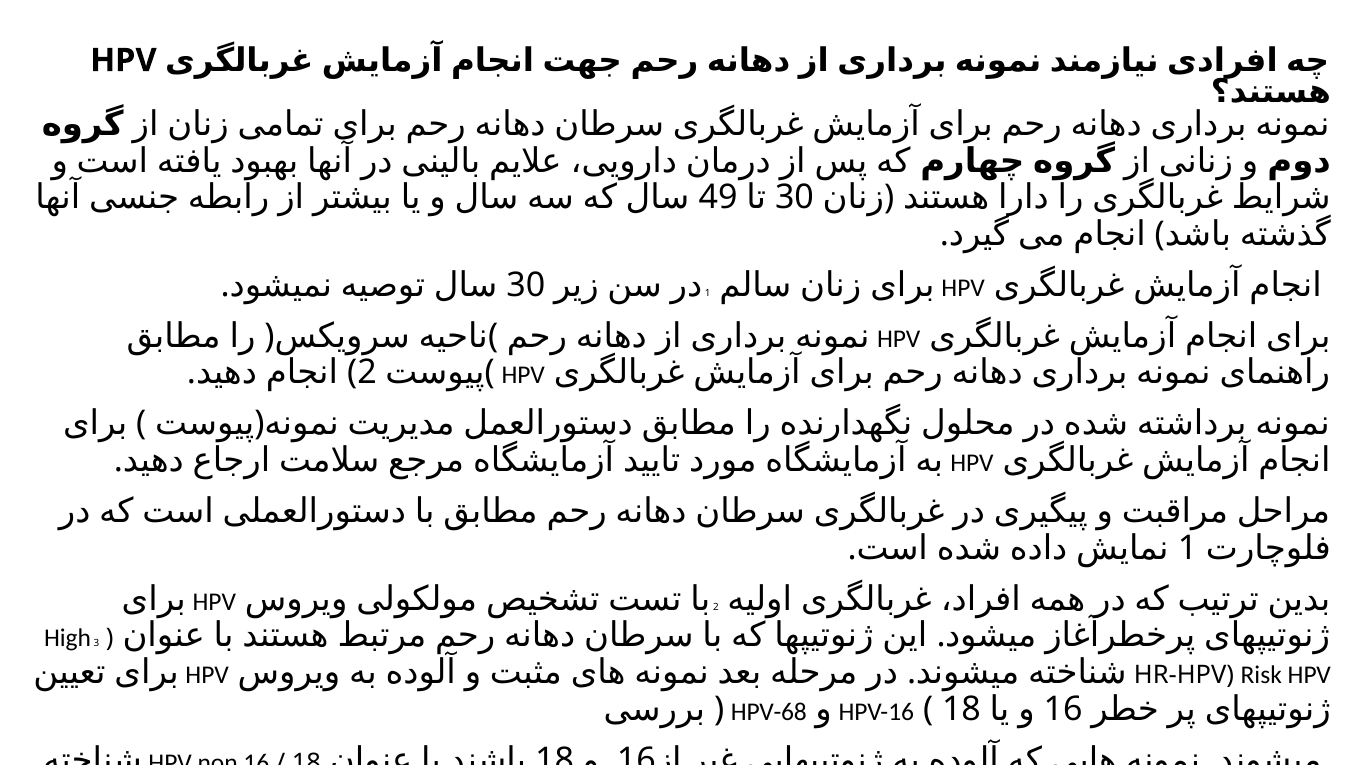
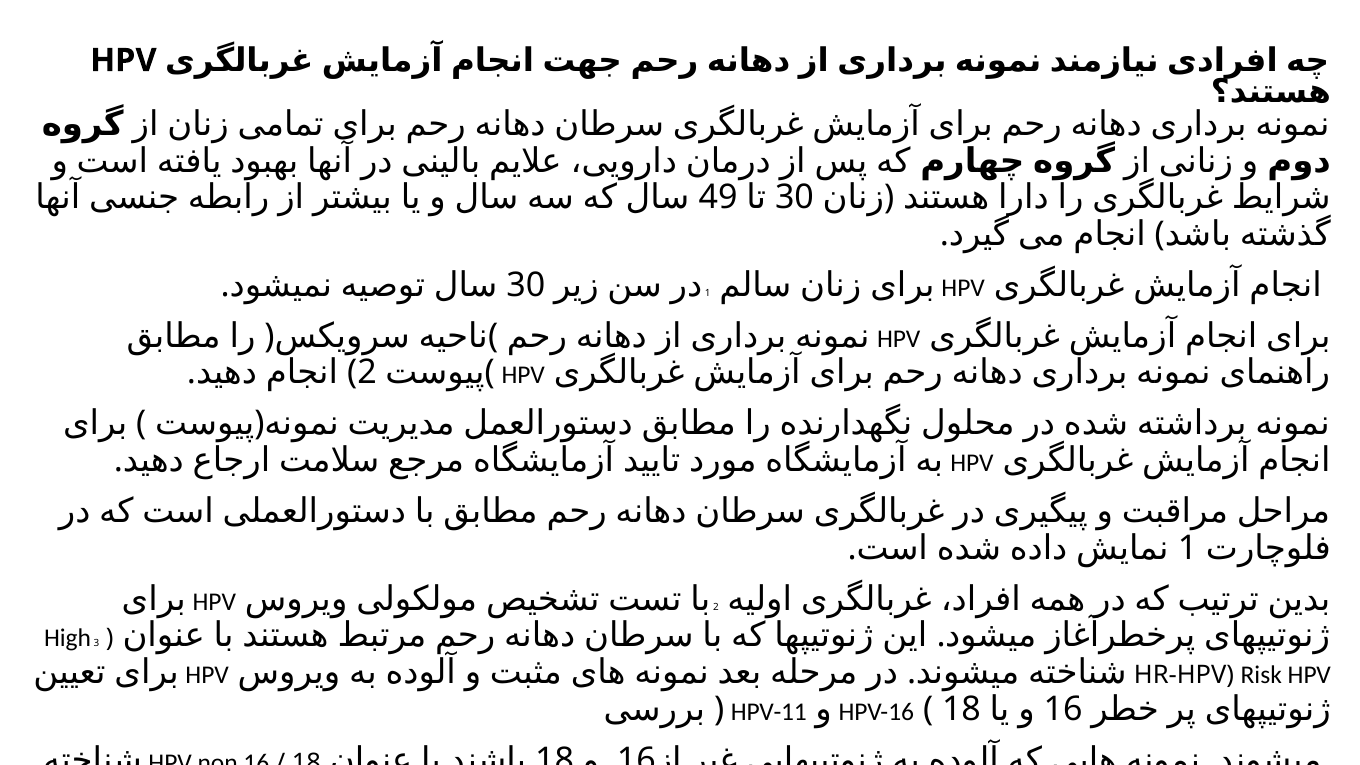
HPV-68: HPV-68 -> HPV-11 (769, 712)
